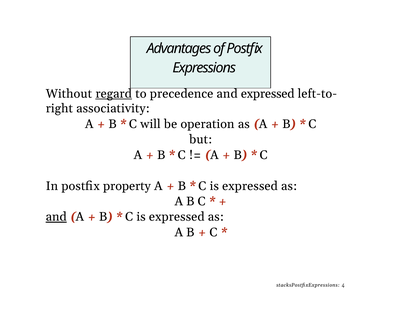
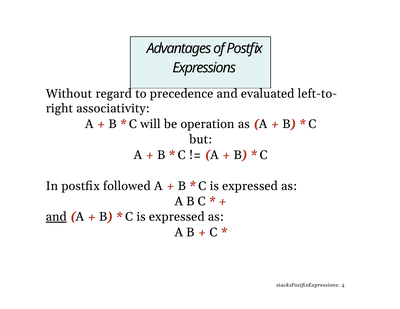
regard underline: present -> none (114, 94)
and expressed: expressed -> evaluated (268, 94)
property: property -> followed (127, 186)
